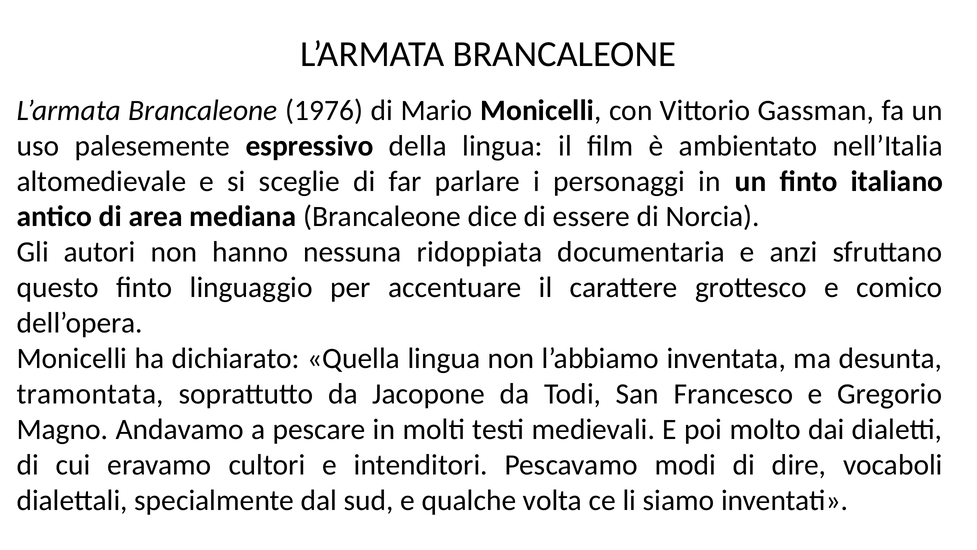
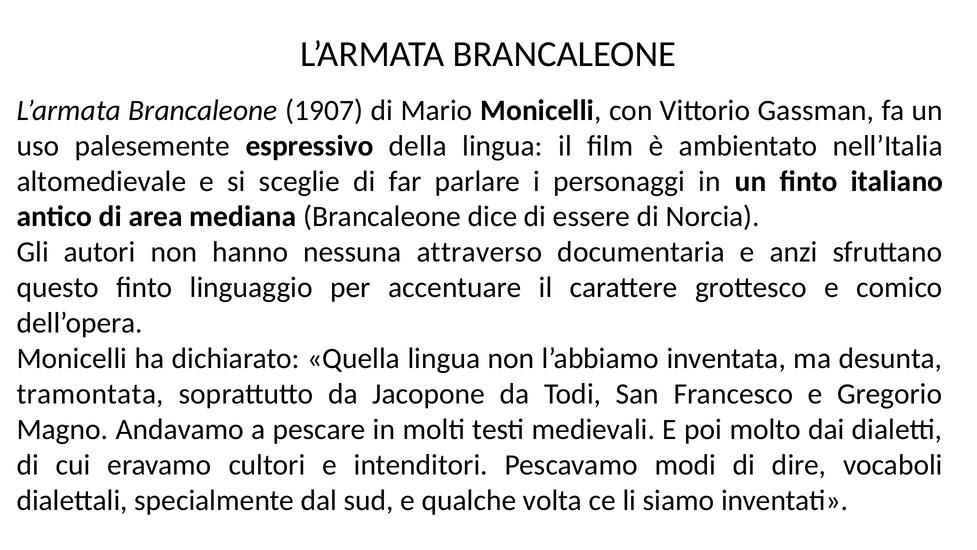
1976: 1976 -> 1907 (324, 110)
ridoppiata: ridoppiata -> attraverso (479, 252)
